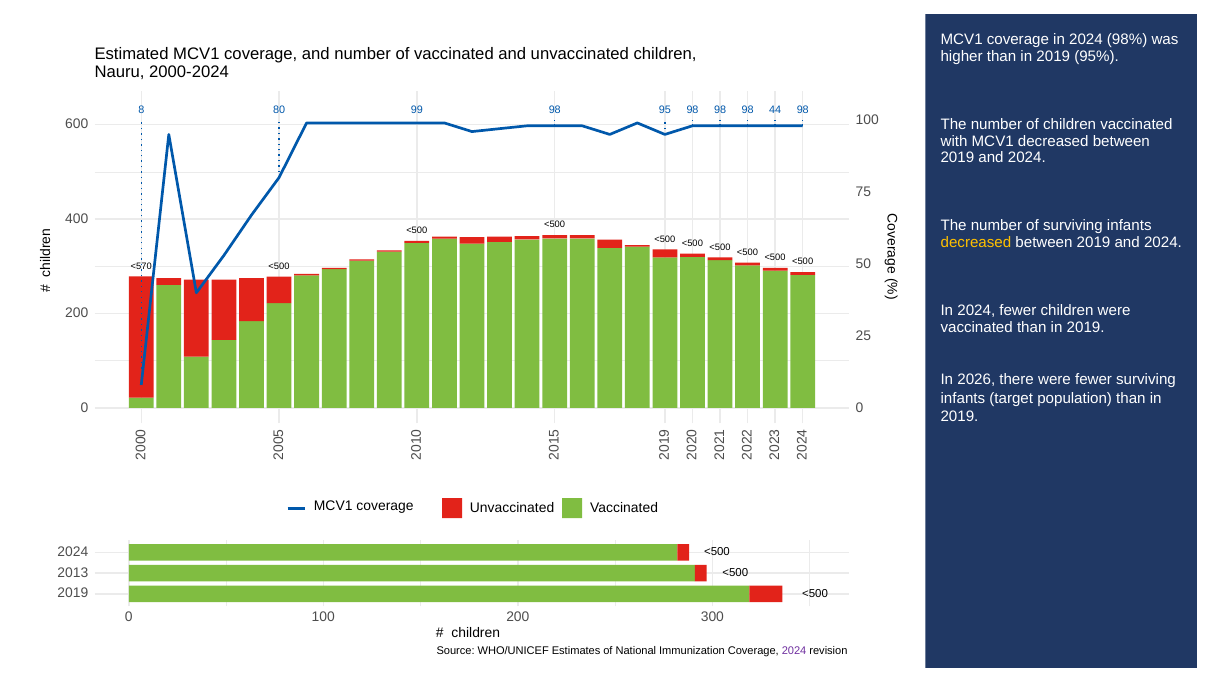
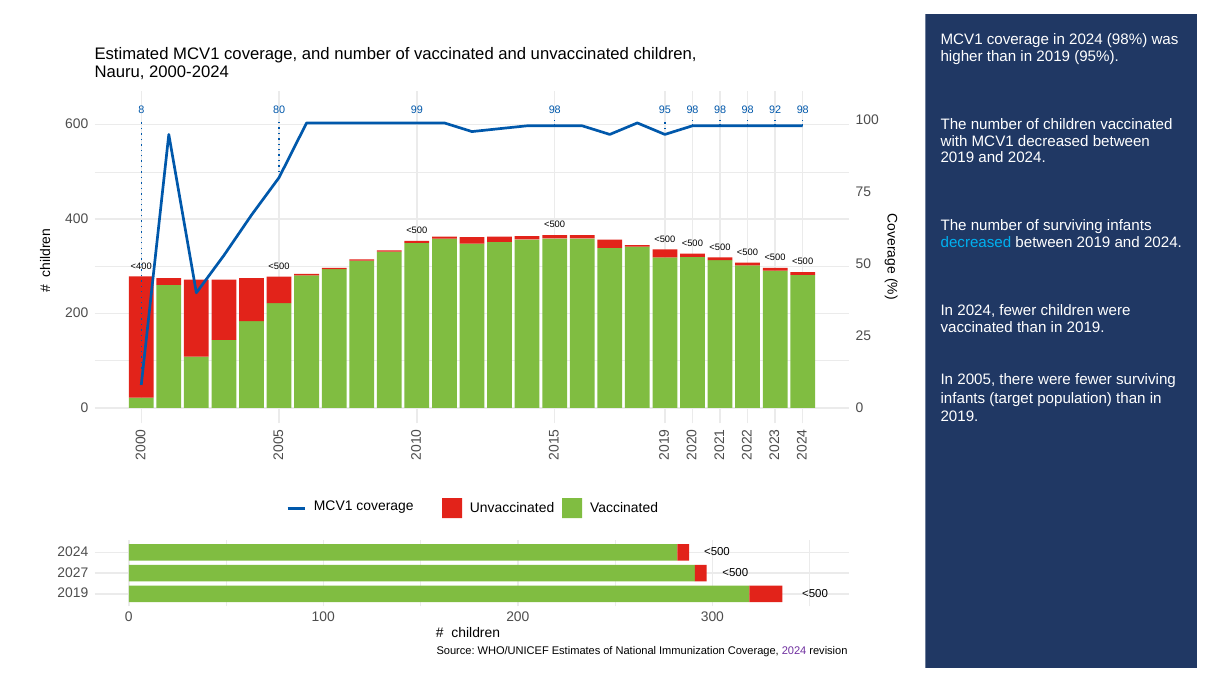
44: 44 -> 92 (775, 110)
decreased colour: yellow -> light blue (976, 242)
<570: <570 -> <400 (141, 266)
2026: 2026 -> 2005 (976, 380)
2013: 2013 -> 2027 (73, 572)
